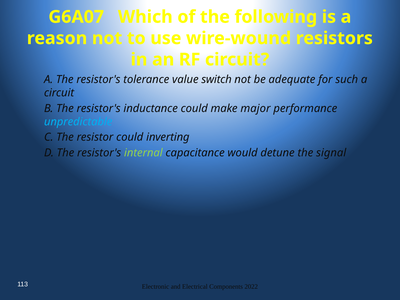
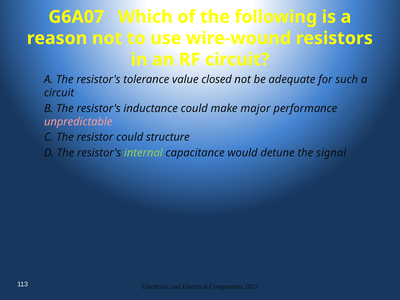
switch: switch -> closed (217, 79)
unpredictable colour: light blue -> pink (78, 122)
inverting: inverting -> structure (168, 137)
